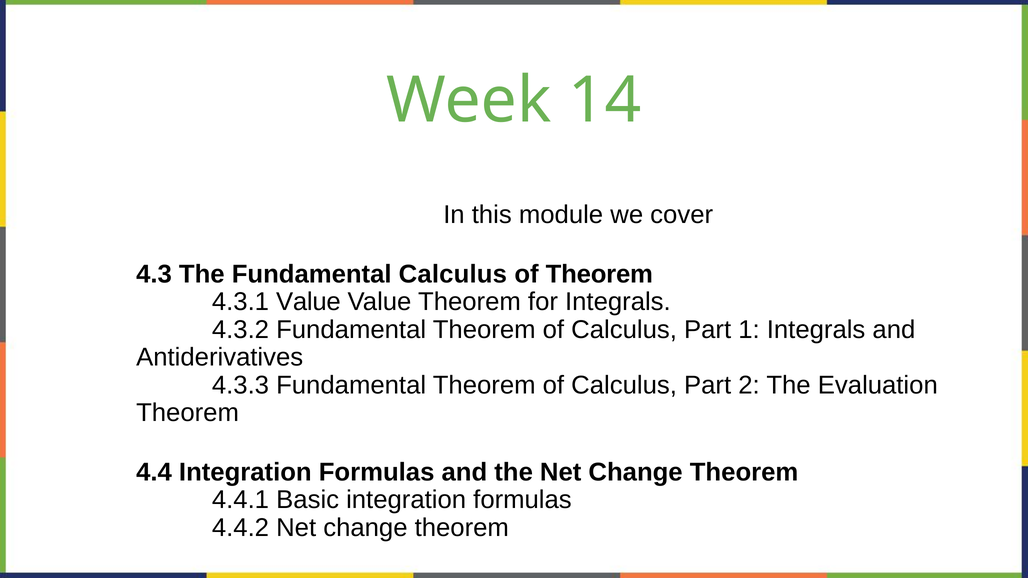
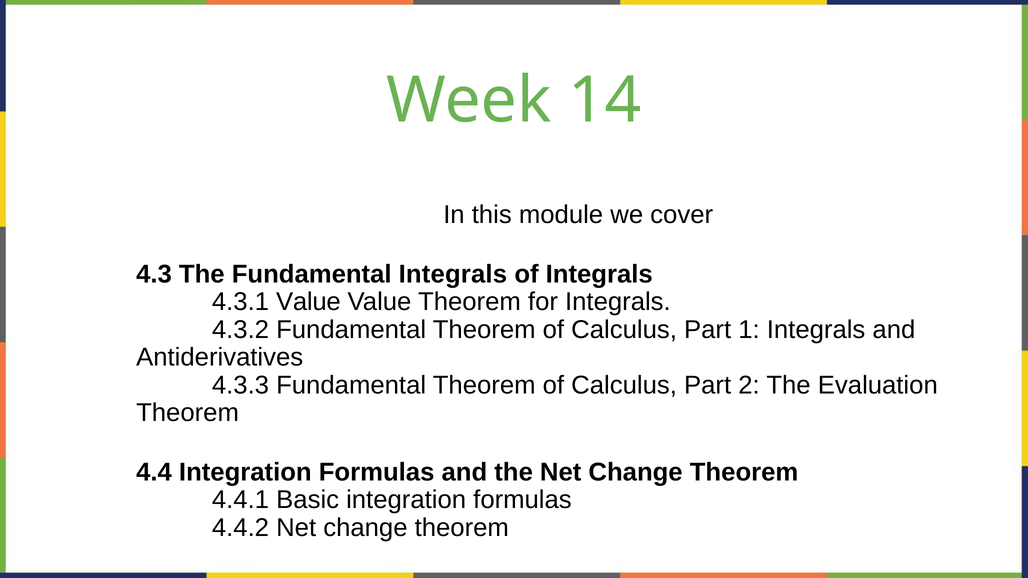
Fundamental Calculus: Calculus -> Integrals (453, 274)
of Theorem: Theorem -> Integrals (599, 274)
